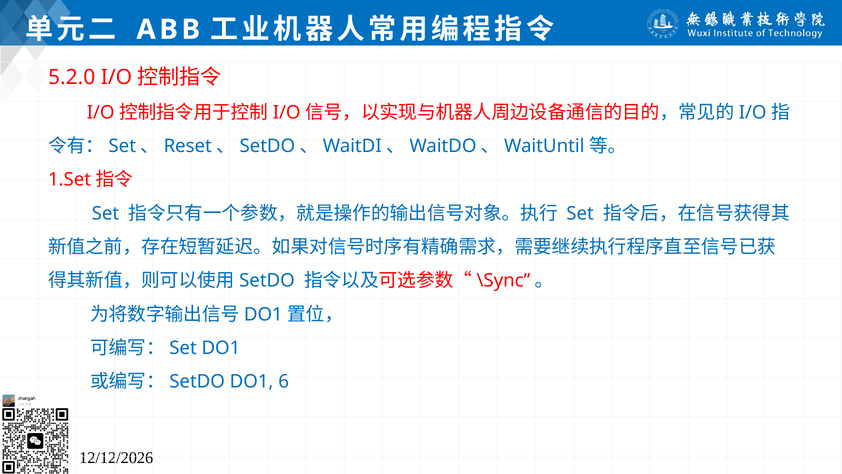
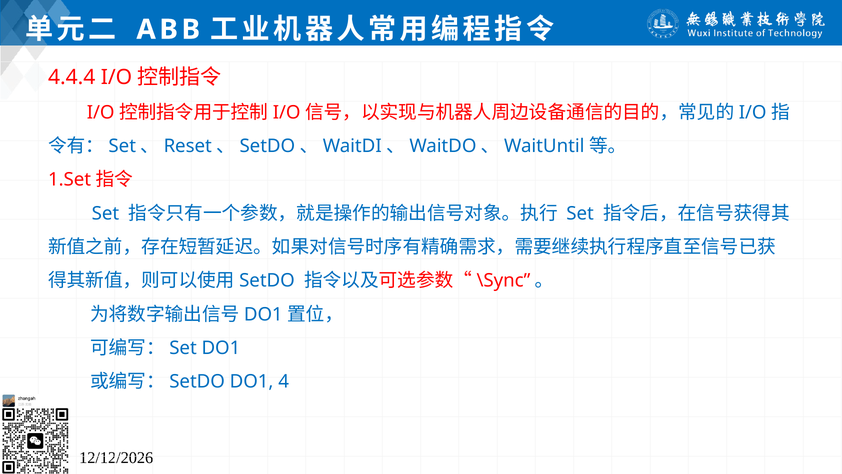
5.2.0: 5.2.0 -> 4.4.4 (72, 77)
6: 6 -> 4 (284, 381)
